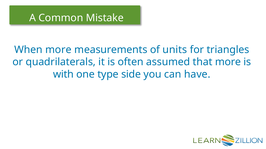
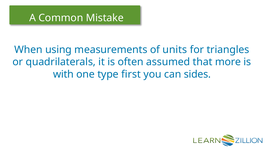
When more: more -> using (58, 50)
side: side -> first (131, 75)
have: have -> sides (197, 75)
